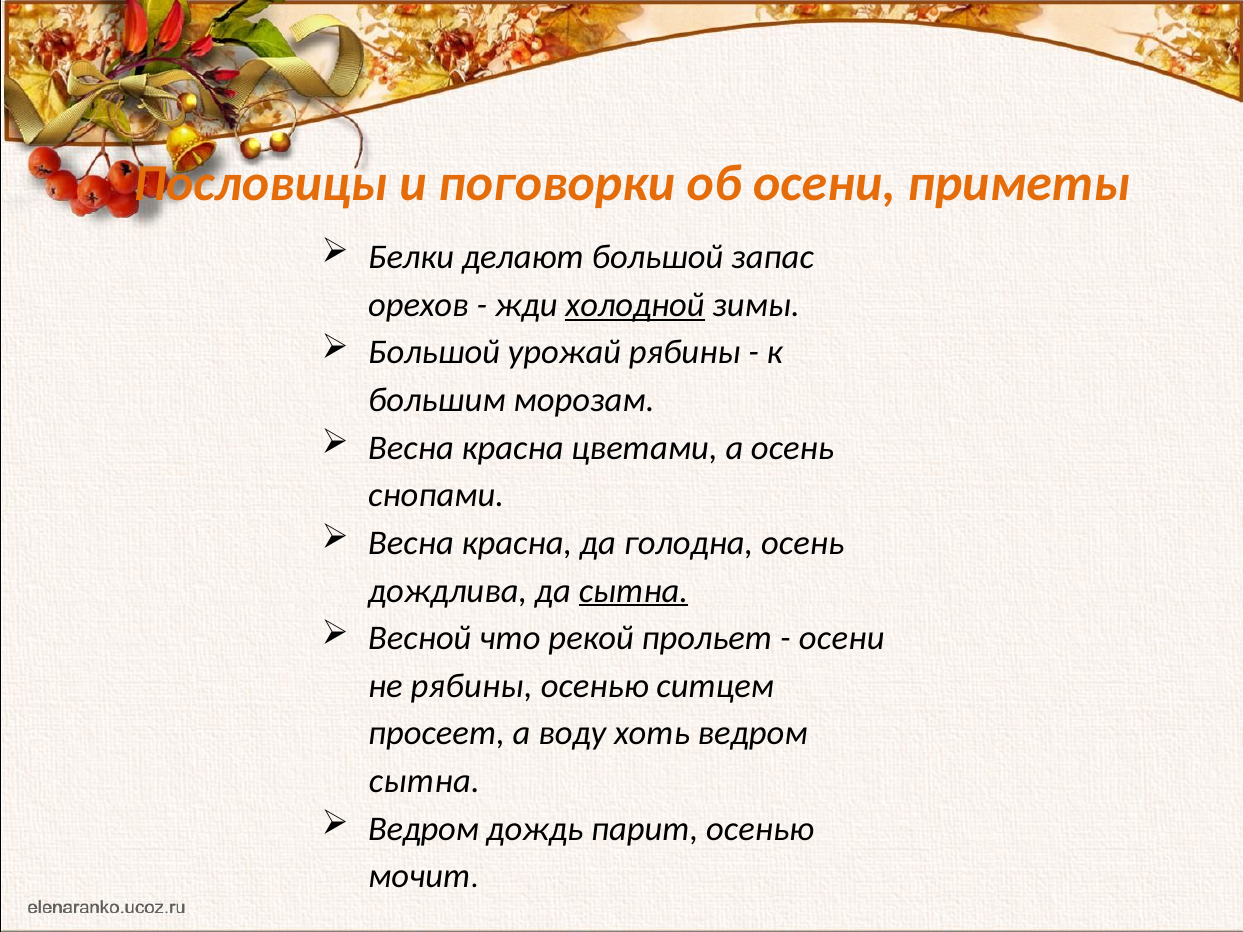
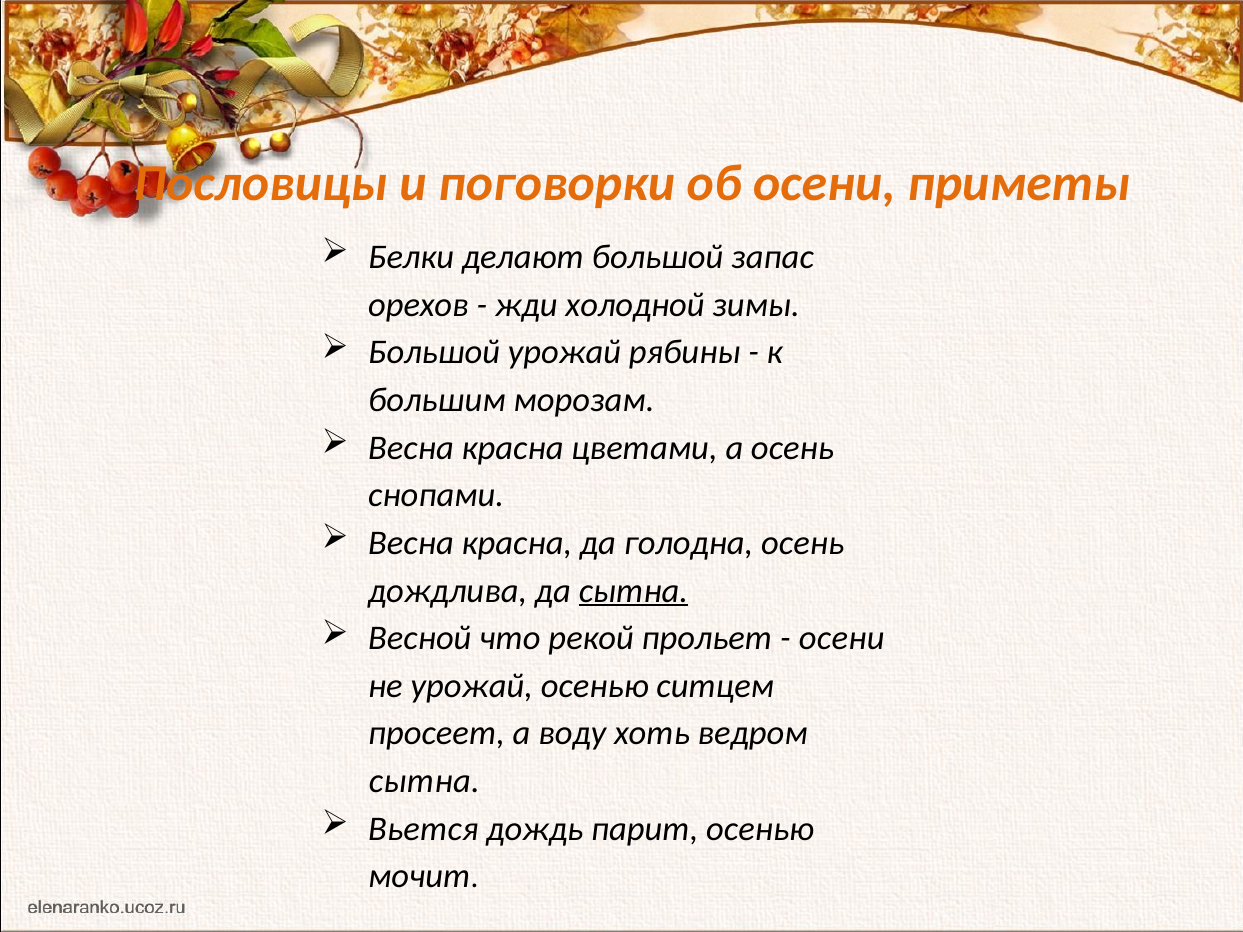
холодной underline: present -> none (635, 305)
не рябины: рябины -> урожай (472, 686)
Ведром: Ведром -> Вьется (423, 829)
